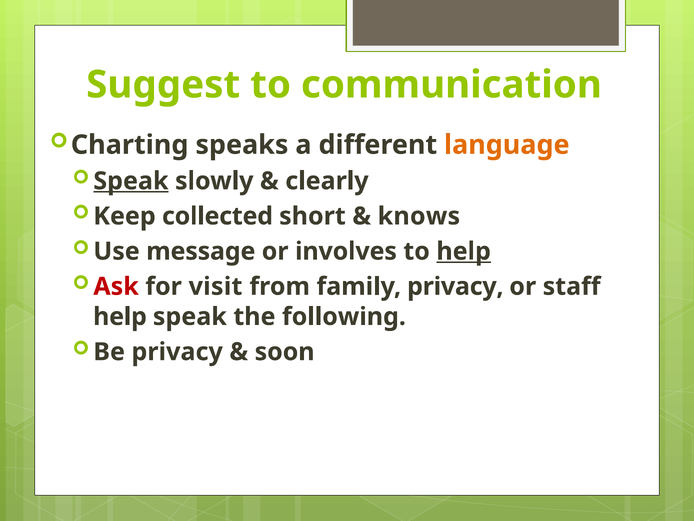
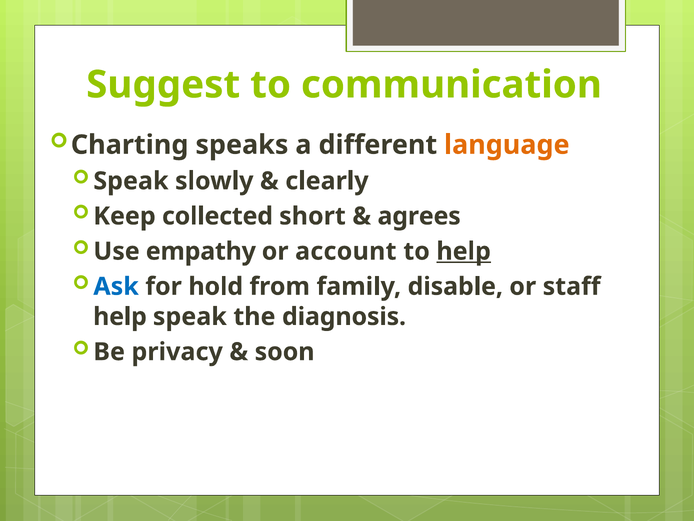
Speak underline: present -> none (131, 181)
knows: knows -> agrees (419, 216)
message: message -> empathy (201, 251)
involves: involves -> account (346, 251)
Ask colour: red -> blue (116, 286)
visit: visit -> hold (216, 286)
family privacy: privacy -> disable (455, 286)
following: following -> diagnosis (344, 316)
